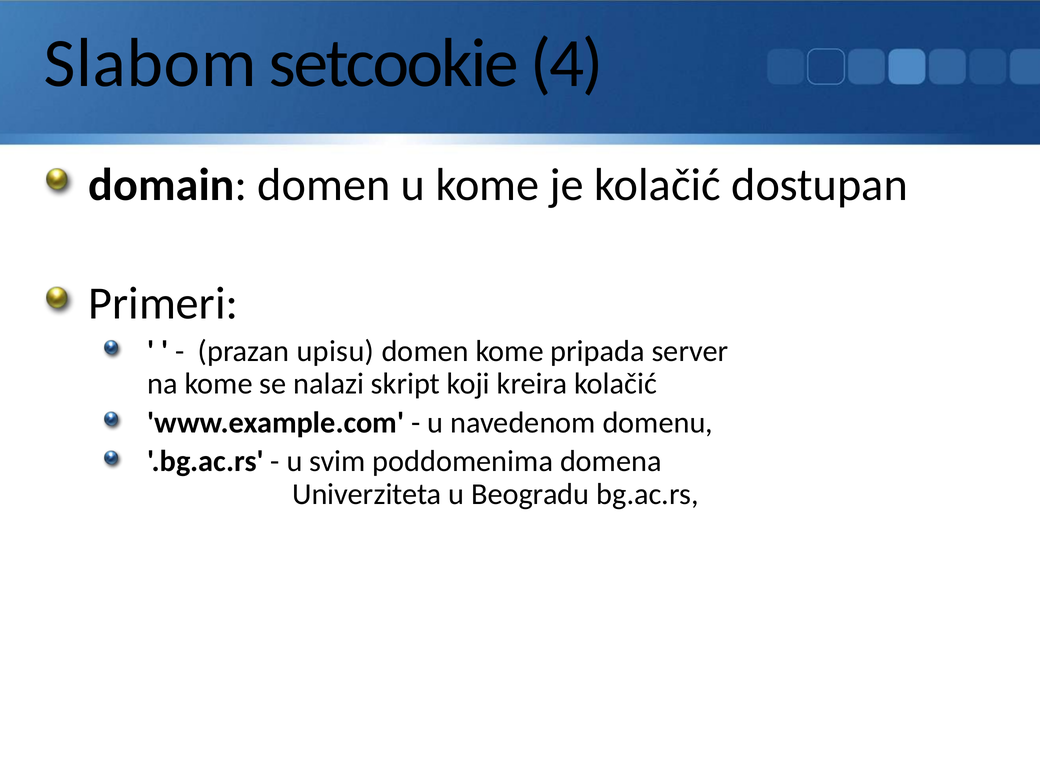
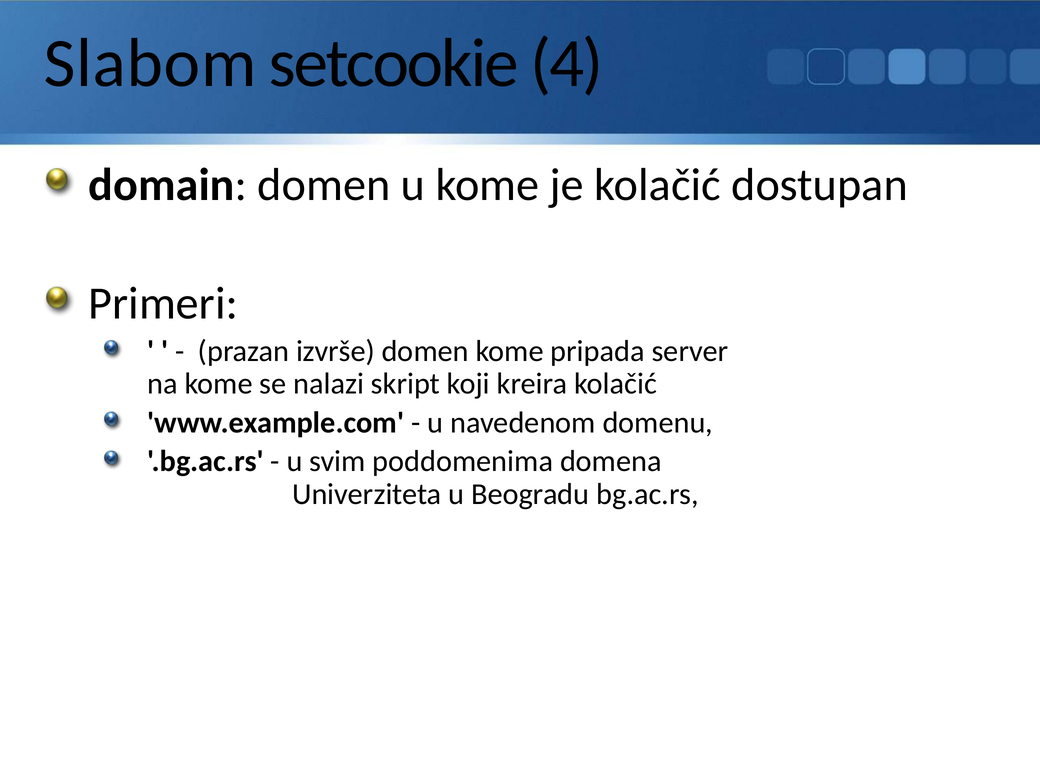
upisu: upisu -> izvrše (336, 351)
